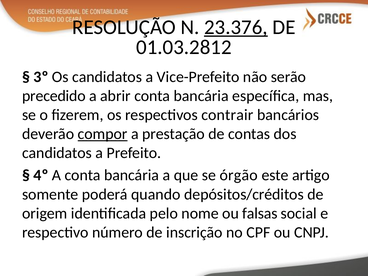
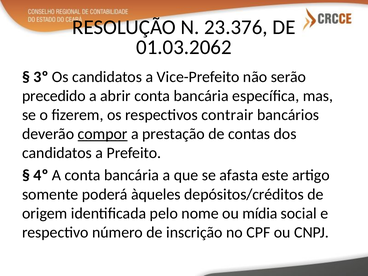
23.376 underline: present -> none (236, 27)
01.03.2812: 01.03.2812 -> 01.03.2062 (184, 47)
órgão: órgão -> afasta (239, 175)
quando: quando -> àqueles (156, 194)
falsas: falsas -> mídia (260, 213)
